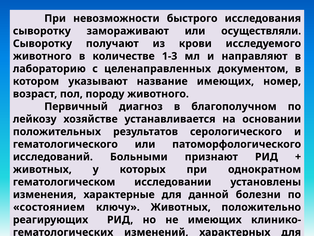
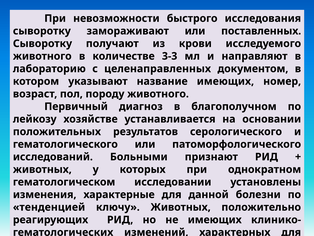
осуществляли: осуществляли -> поставленных (261, 31)
1-3: 1-3 -> 3-3 (170, 56)
состоянием: состоянием -> тенденцией (49, 207)
